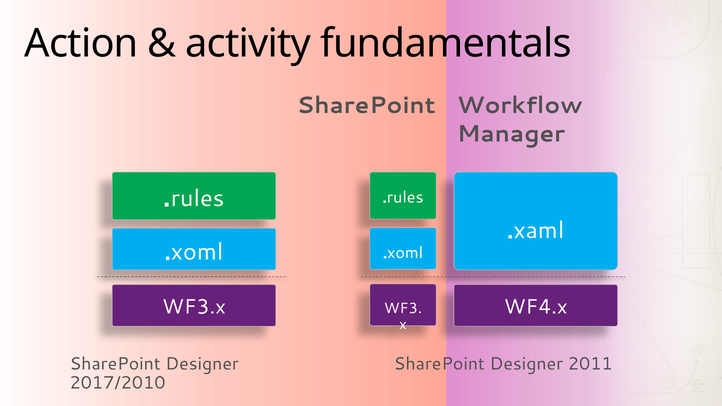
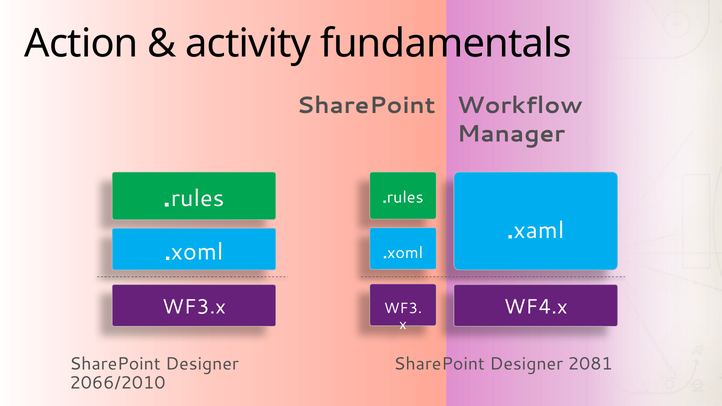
2011: 2011 -> 2081 (590, 364)
2017/2010: 2017/2010 -> 2066/2010 (118, 383)
